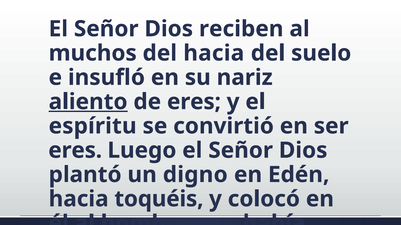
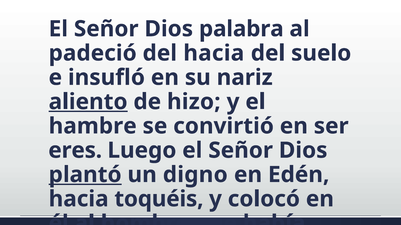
reciben: reciben -> palabra (241, 29)
muchos: muchos -> padeció (93, 53)
de eres: eres -> hizo (194, 102)
espíritu: espíritu -> hambre (93, 126)
plantó underline: none -> present (85, 175)
